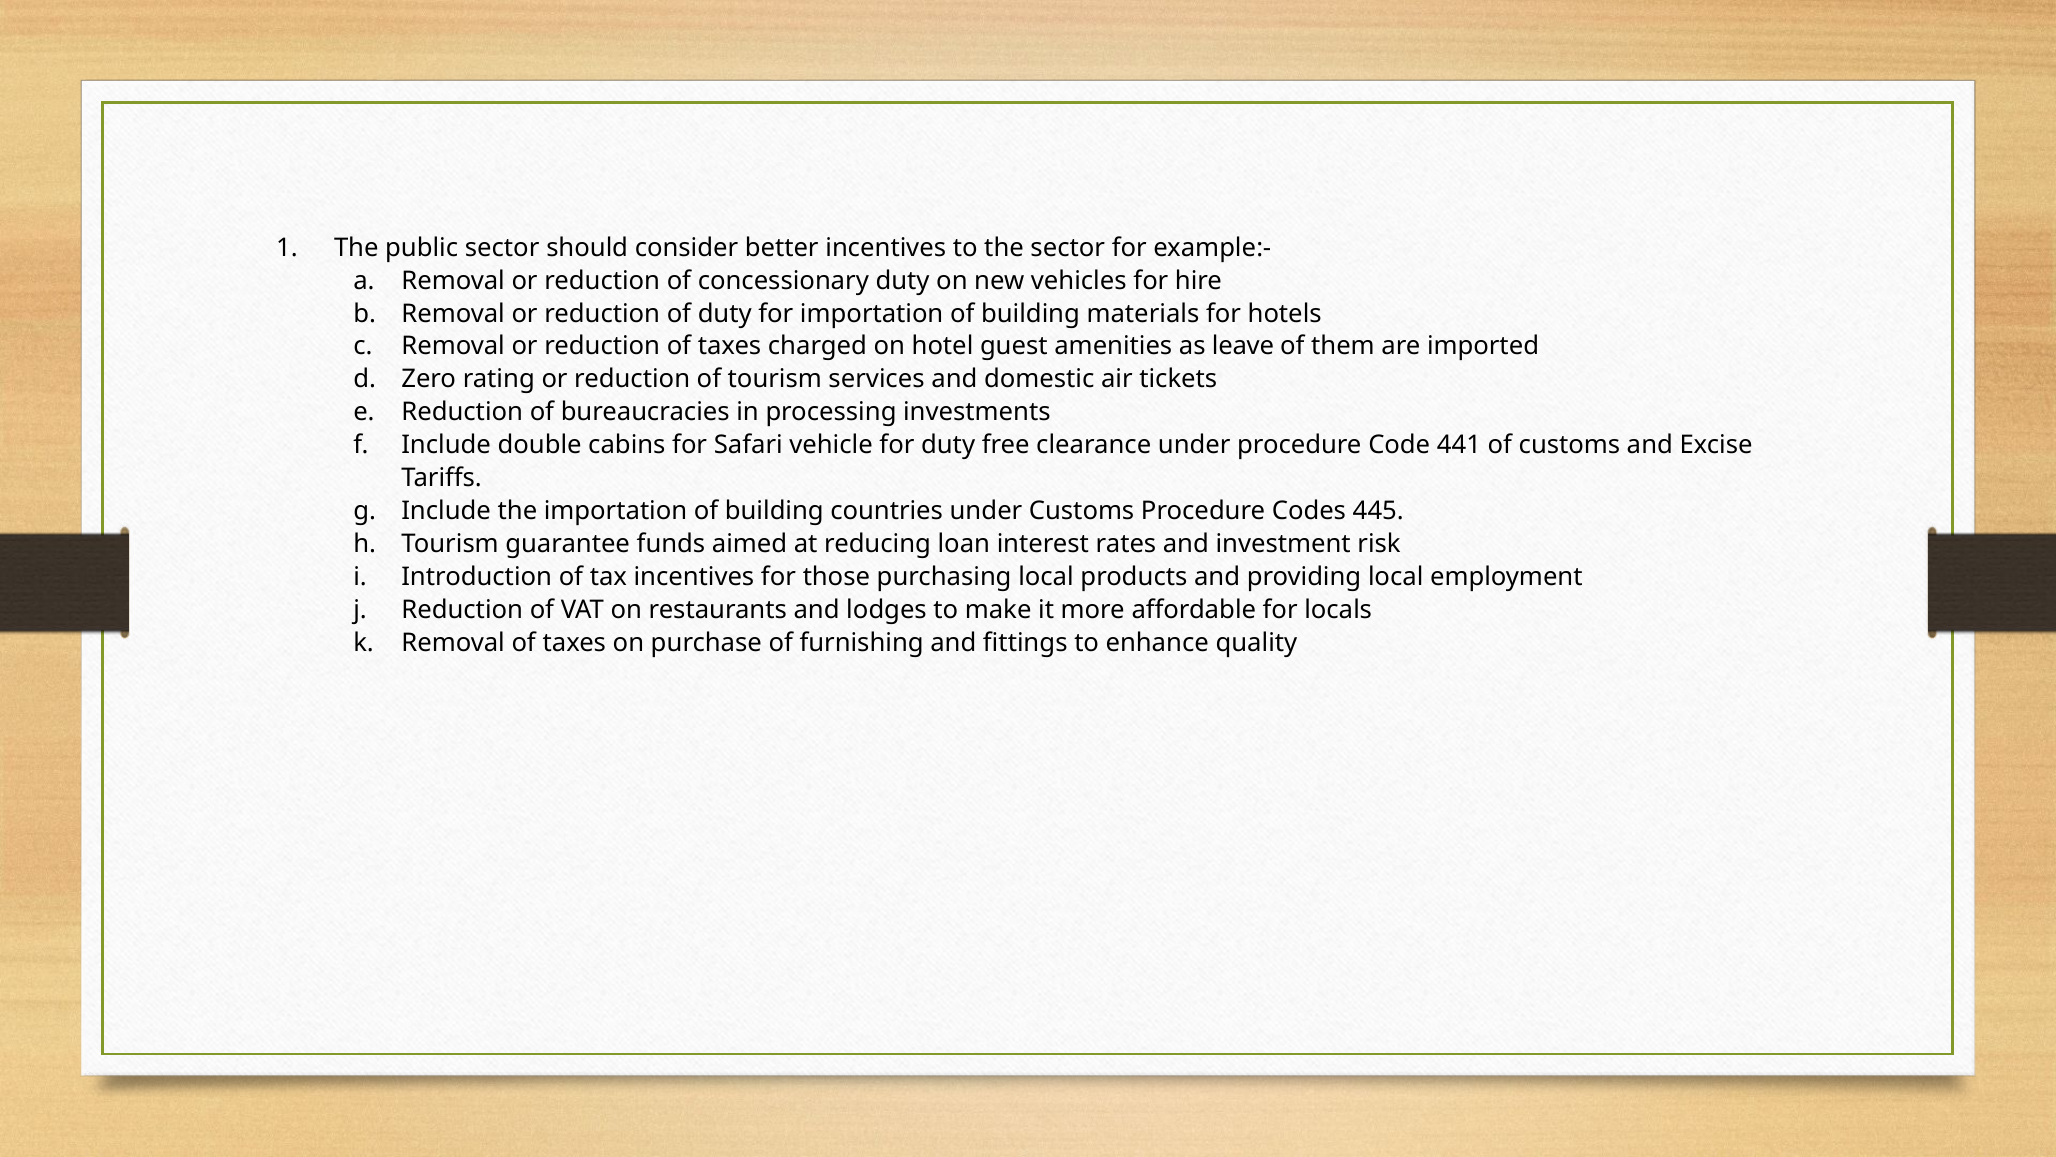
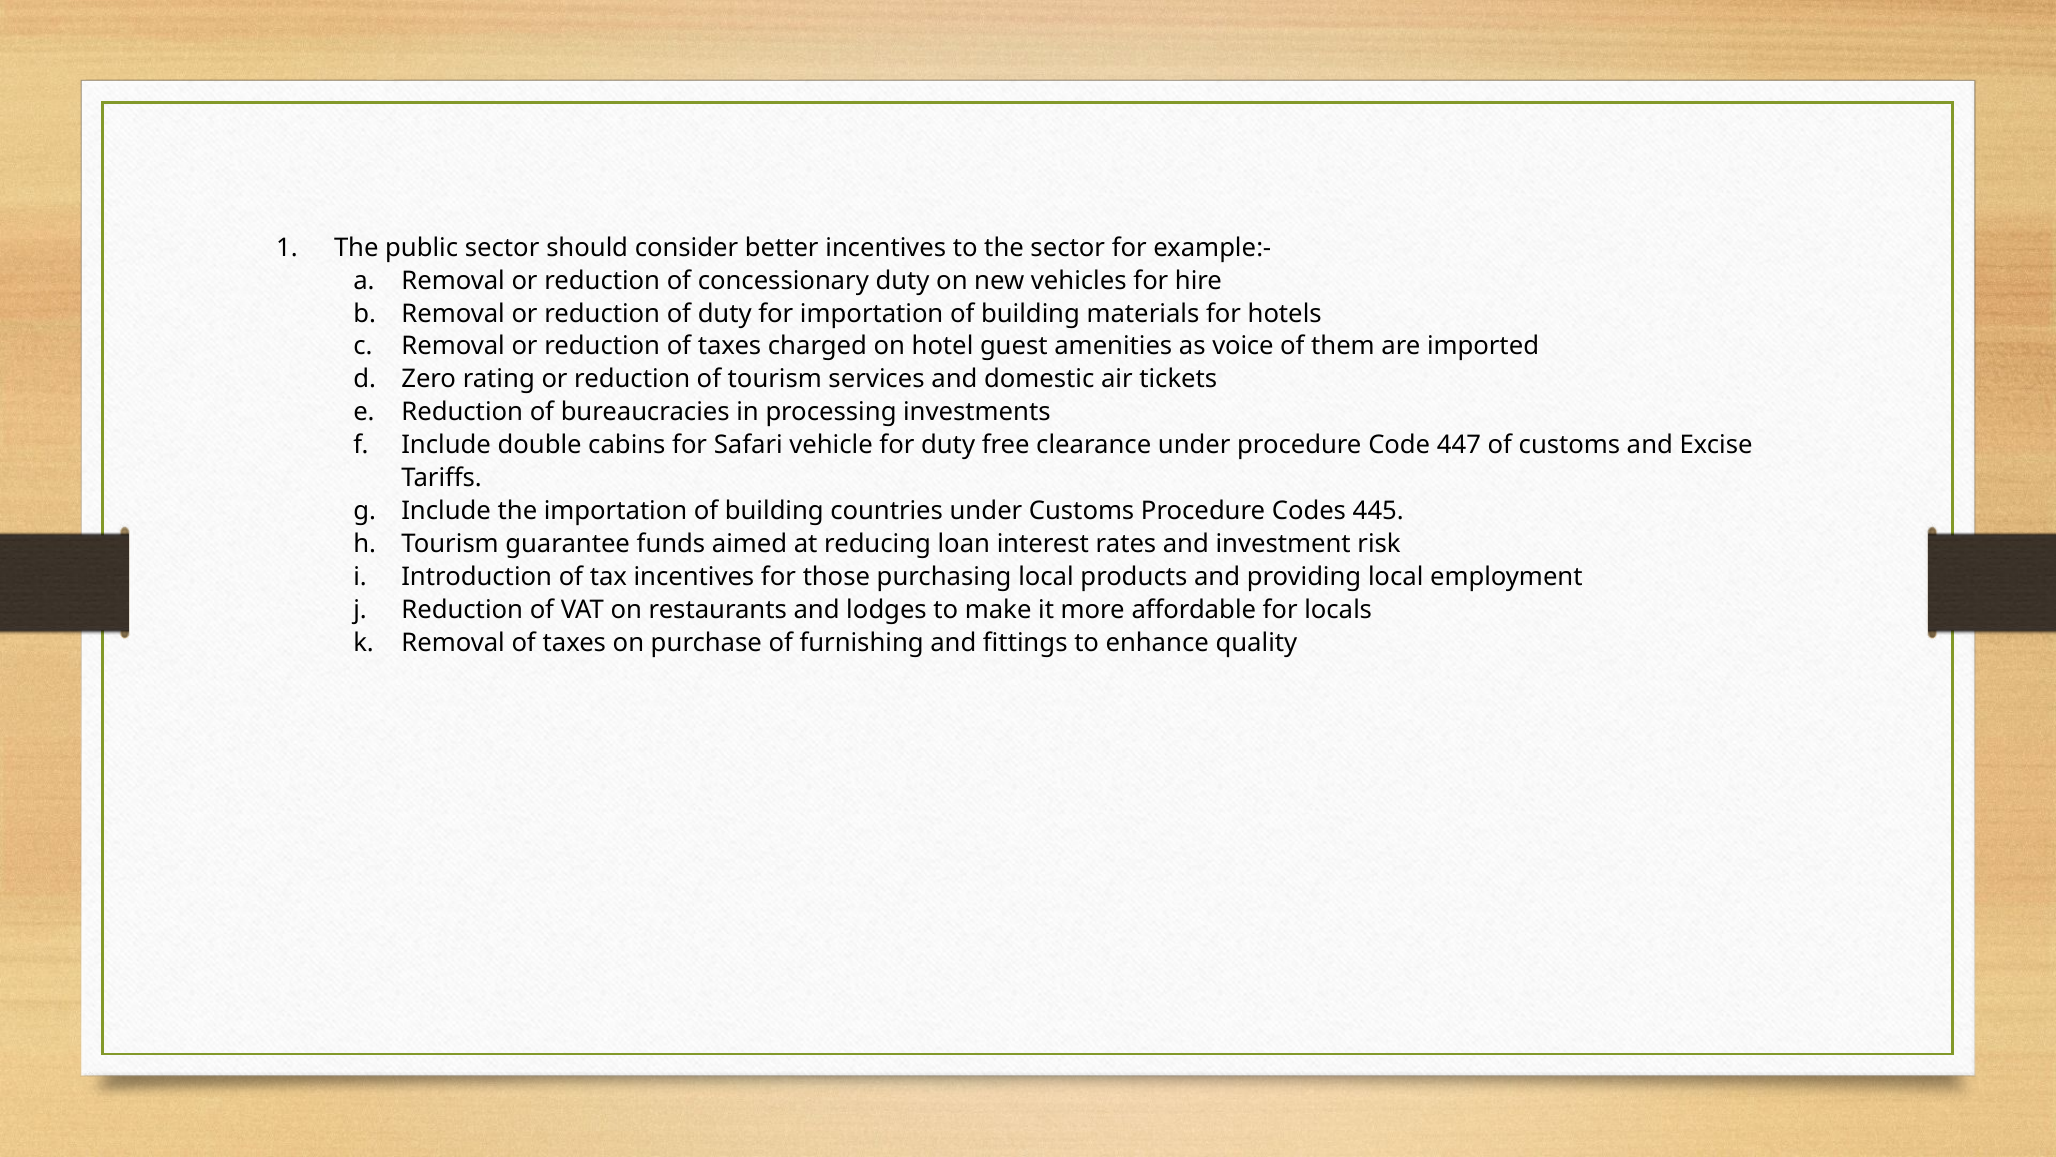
leave: leave -> voice (1243, 346)
441: 441 -> 447 (1459, 445)
